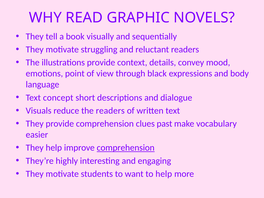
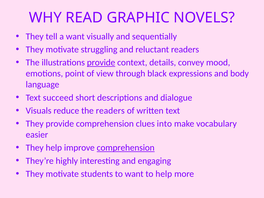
a book: book -> want (75, 36)
provide underline: none -> present (101, 63)
concept: concept -> succeed (58, 98)
past: past -> into (164, 124)
